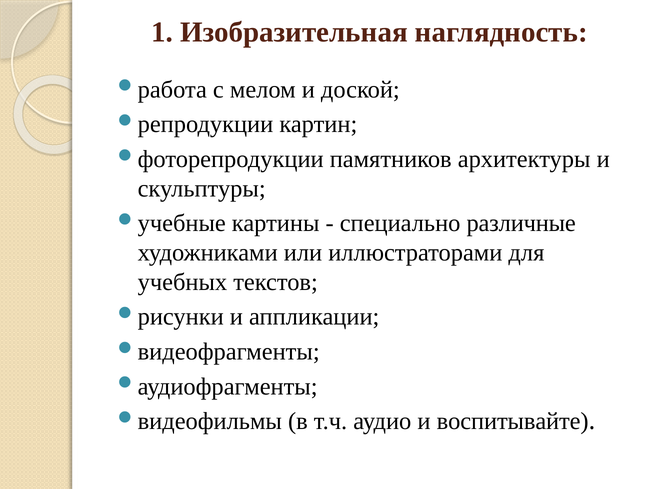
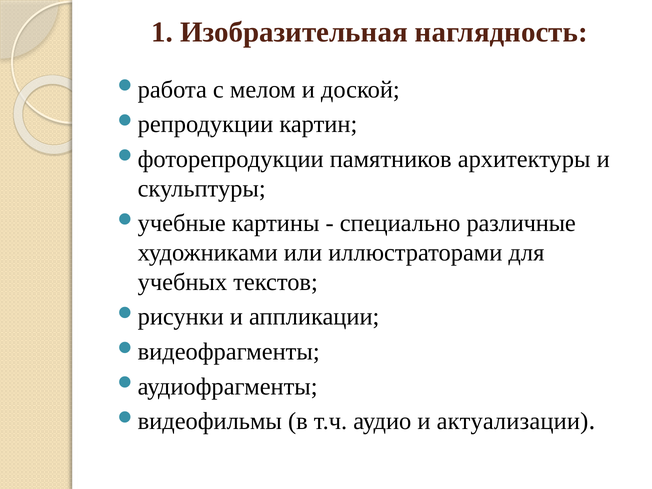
воспитывайте: воспитывайте -> актуализации (513, 421)
